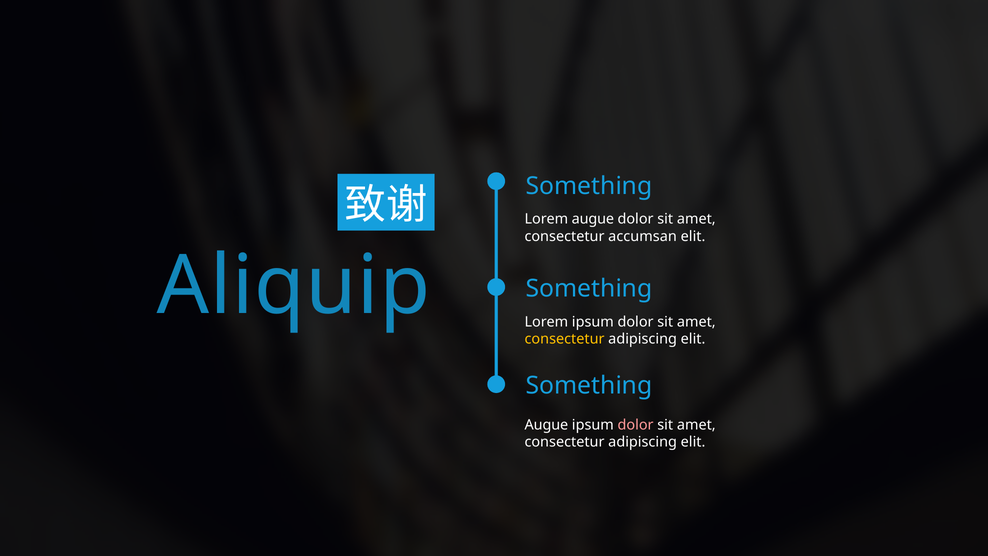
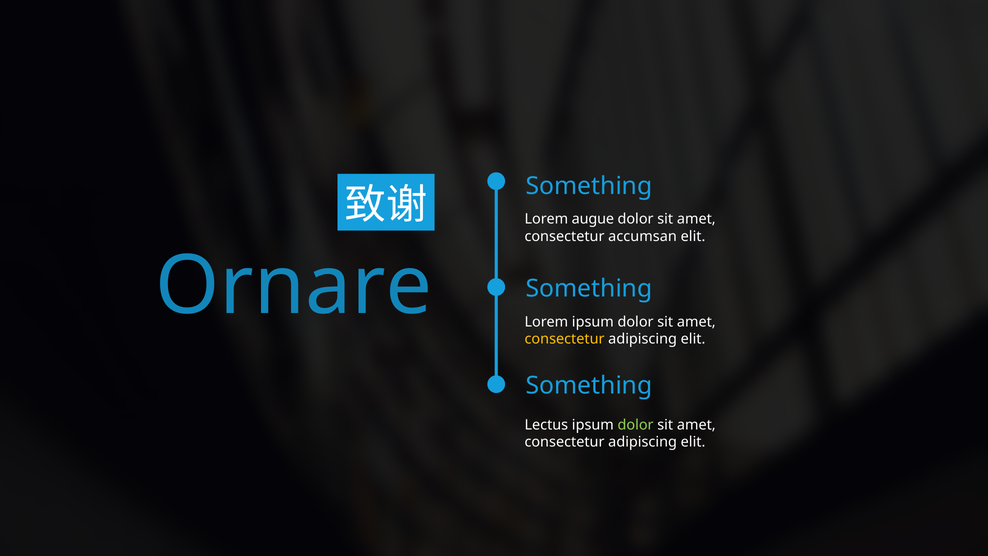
Aliquip: Aliquip -> Ornare (294, 286)
Augue: Augue -> Lectus (546, 425)
dolor colour: pink -> light green (636, 425)
